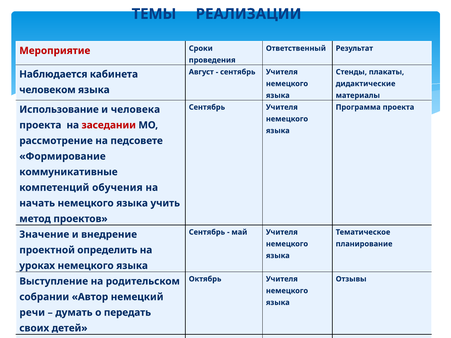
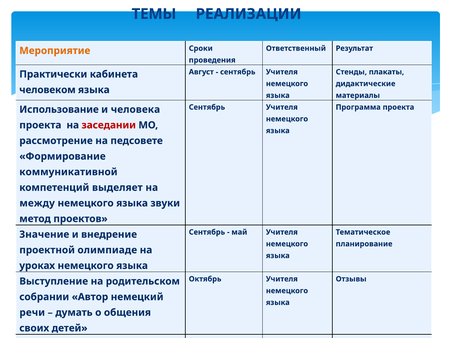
Мероприятие colour: red -> orange (55, 51)
Наблюдается: Наблюдается -> Практически (53, 74)
коммуникативные: коммуникативные -> коммуникативной (68, 172)
обучения: обучения -> выделяет (117, 188)
начать: начать -> между (37, 203)
учить: учить -> звуки (165, 203)
определить: определить -> олимпиаде (107, 250)
передать: передать -> общения (127, 313)
